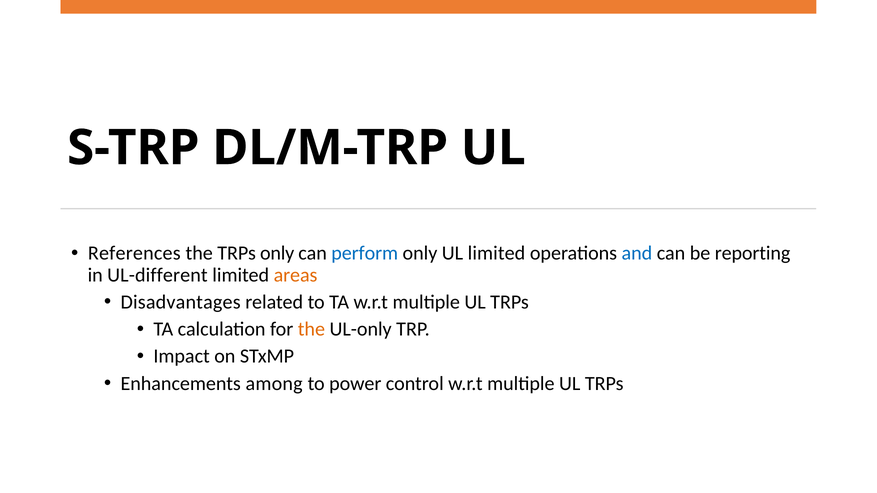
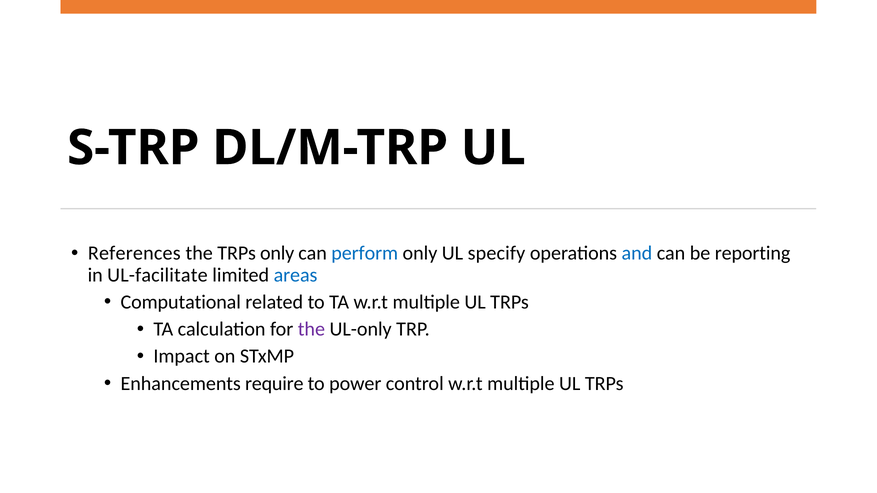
UL limited: limited -> specify (496, 253)
UL-different: UL-different -> UL-facilitate (157, 275)
areas colour: orange -> blue (296, 275)
Disadvantages: Disadvantages -> Computational (181, 302)
the colour: orange -> purple (311, 329)
among: among -> require (274, 384)
